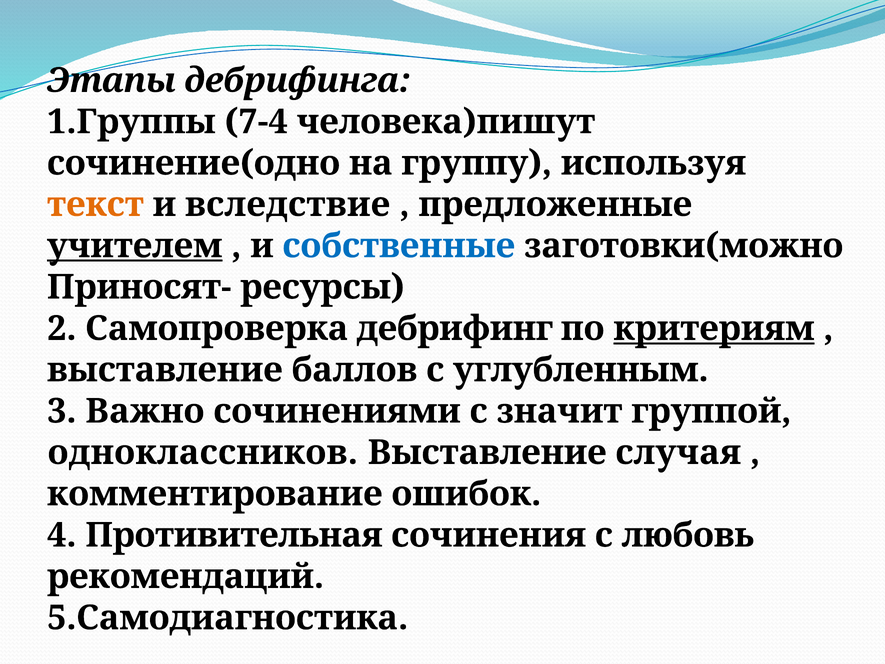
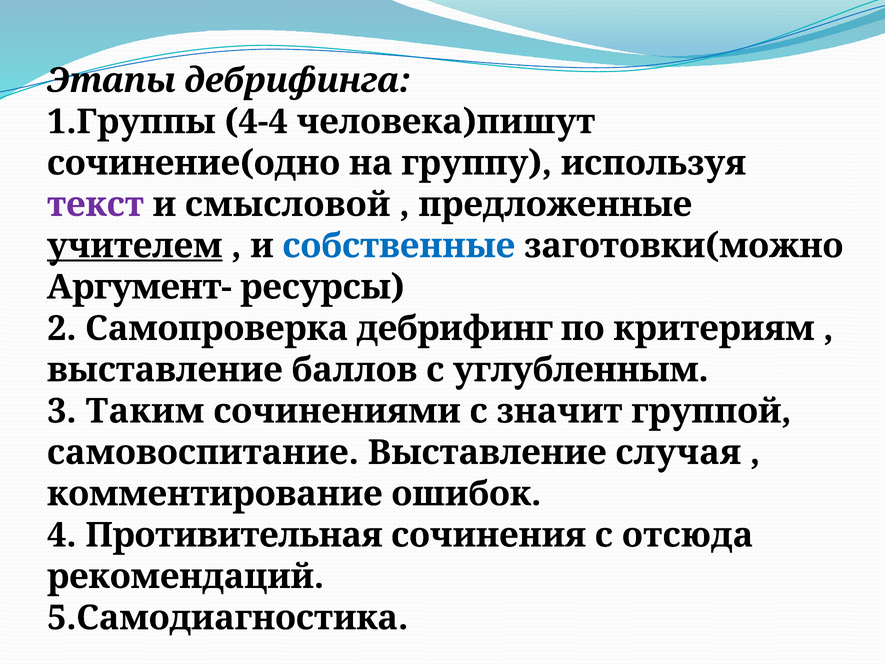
7-4: 7-4 -> 4-4 (256, 122)
текст colour: orange -> purple (95, 204)
вследствие: вследствие -> смысловой (288, 204)
Приносят-: Приносят- -> Аргумент- (139, 287)
критериям underline: present -> none (714, 328)
Важно: Важно -> Таким (145, 411)
одноклассников: одноклассников -> самовоспитание (203, 452)
любовь: любовь -> отсюда (688, 535)
